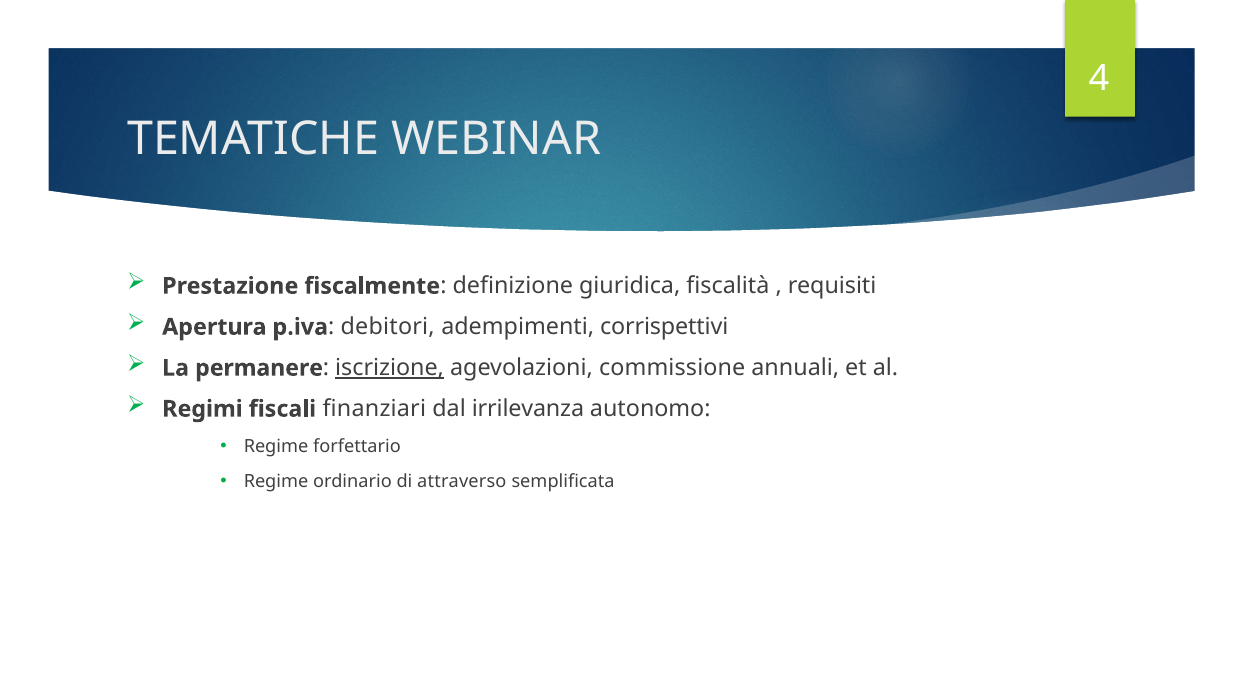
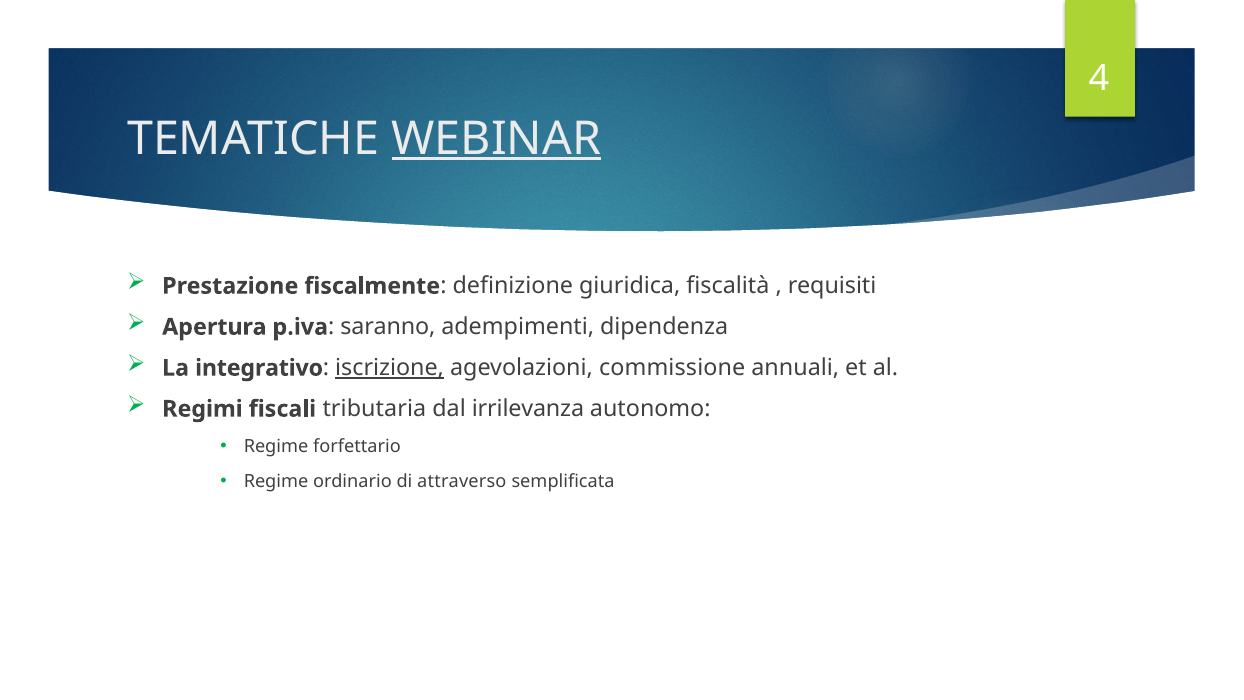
WEBINAR underline: none -> present (496, 139)
debitori: debitori -> saranno (388, 327)
corrispettivi: corrispettivi -> dipendenza (664, 327)
permanere: permanere -> integrativo (259, 368)
finanziari: finanziari -> tributaria (374, 409)
